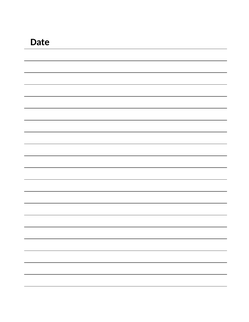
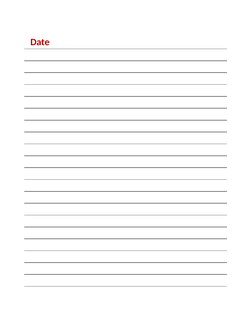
Date colour: black -> red (40, 42)
